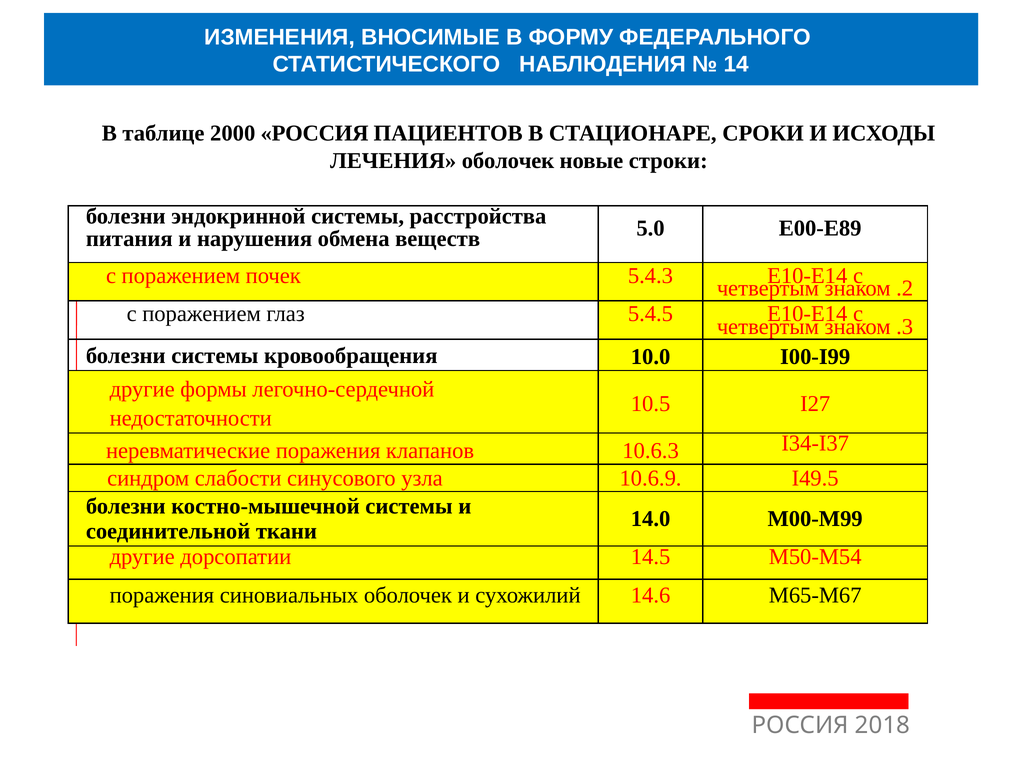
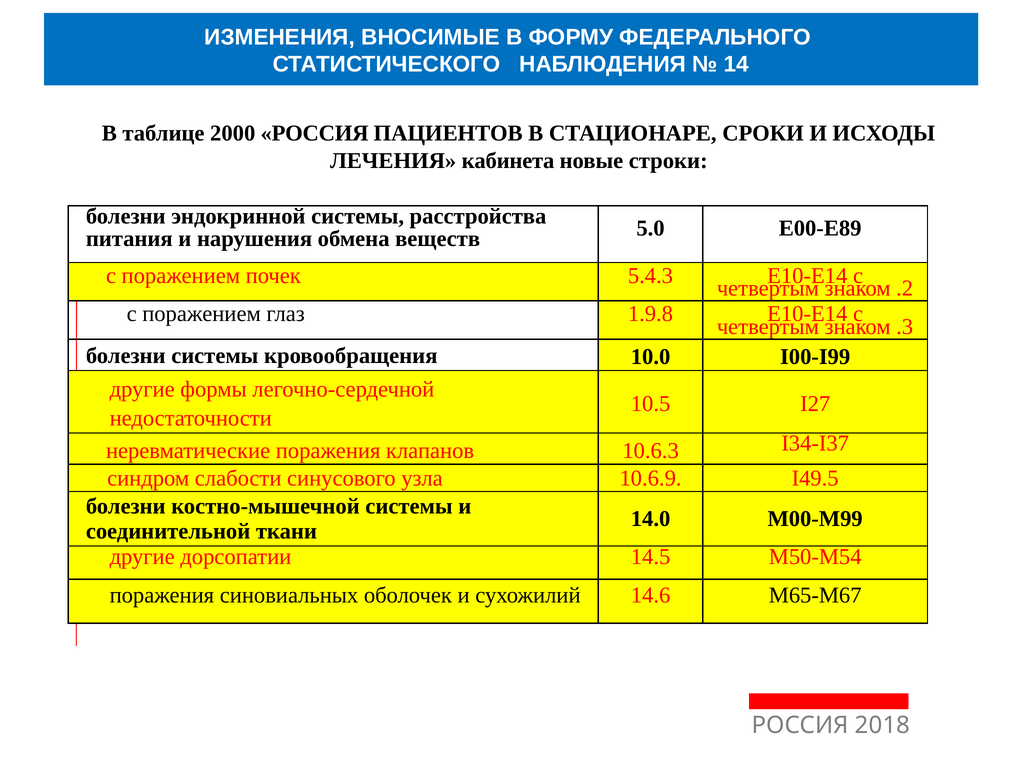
ЛЕЧЕНИЯ оболочек: оболочек -> кабинета (508, 161)
5.4.5: 5.4.5 -> 1.9.8 (651, 314)
